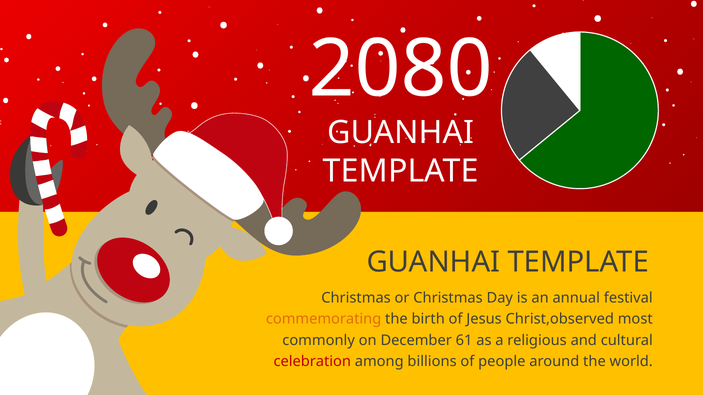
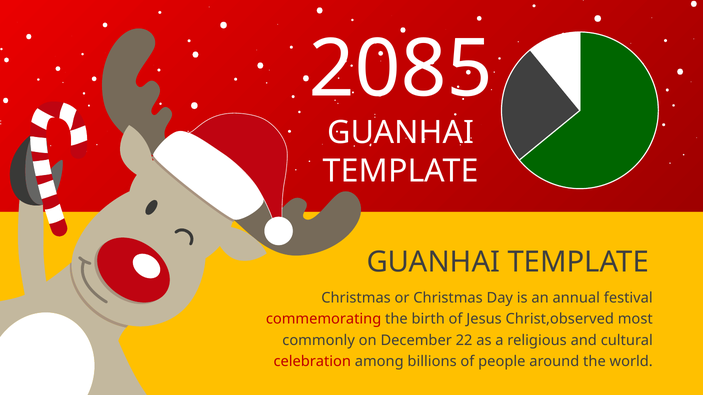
2080: 2080 -> 2085 (401, 69)
commemorating colour: orange -> red (324, 319)
61: 61 -> 22 (464, 341)
